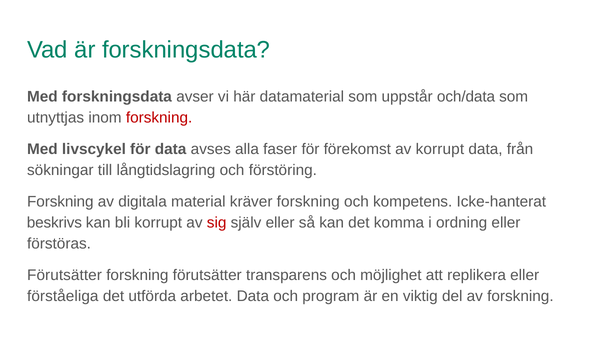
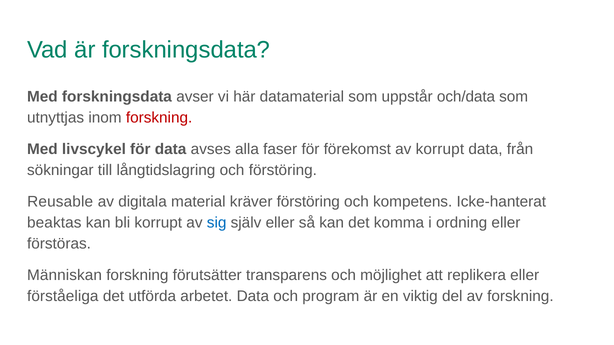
Forskning: Forskning -> Reusable (60, 202)
kräver forskning: forskning -> förstöring (308, 202)
beskrivs: beskrivs -> beaktas (54, 223)
sig colour: red -> blue (217, 223)
Förutsätter: Förutsätter -> Människan (65, 275)
